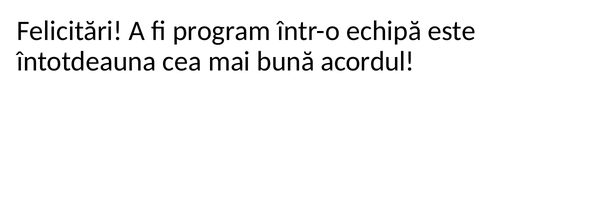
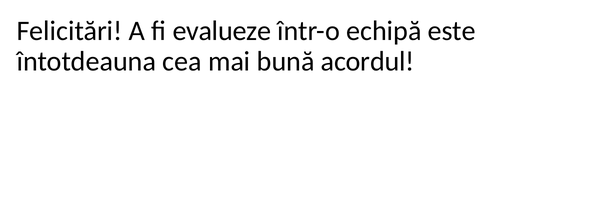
program: program -> evalueze (222, 31)
